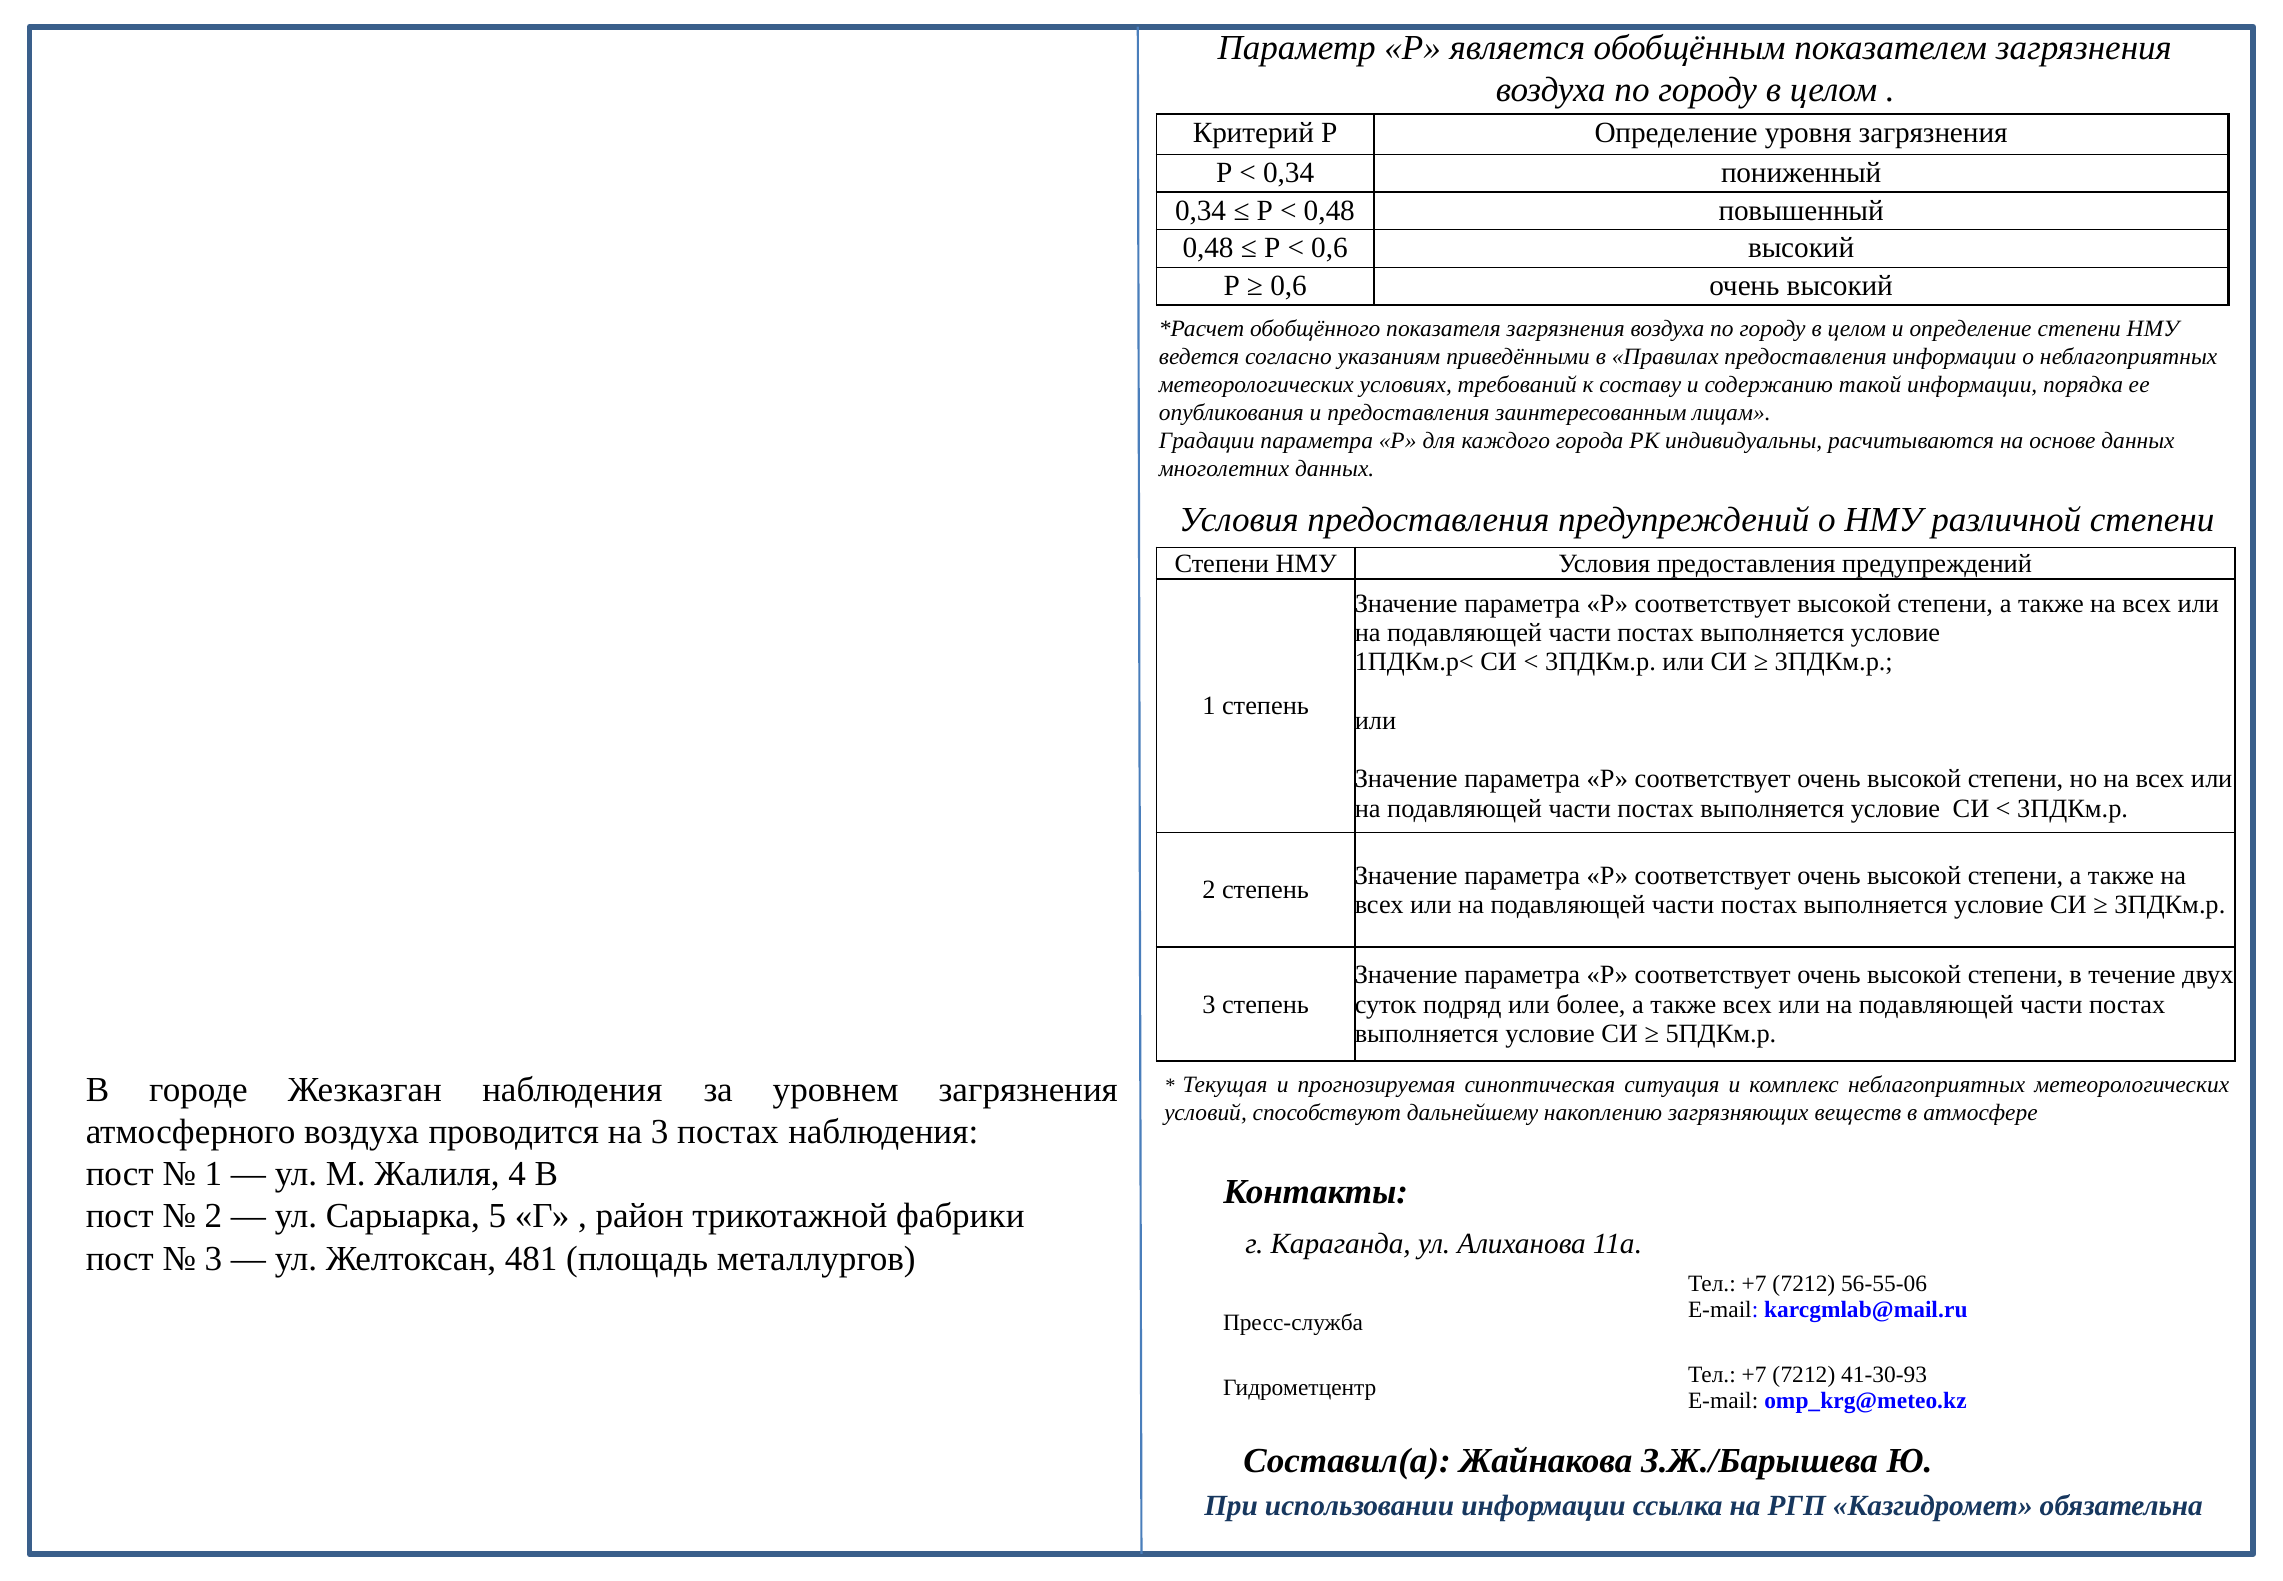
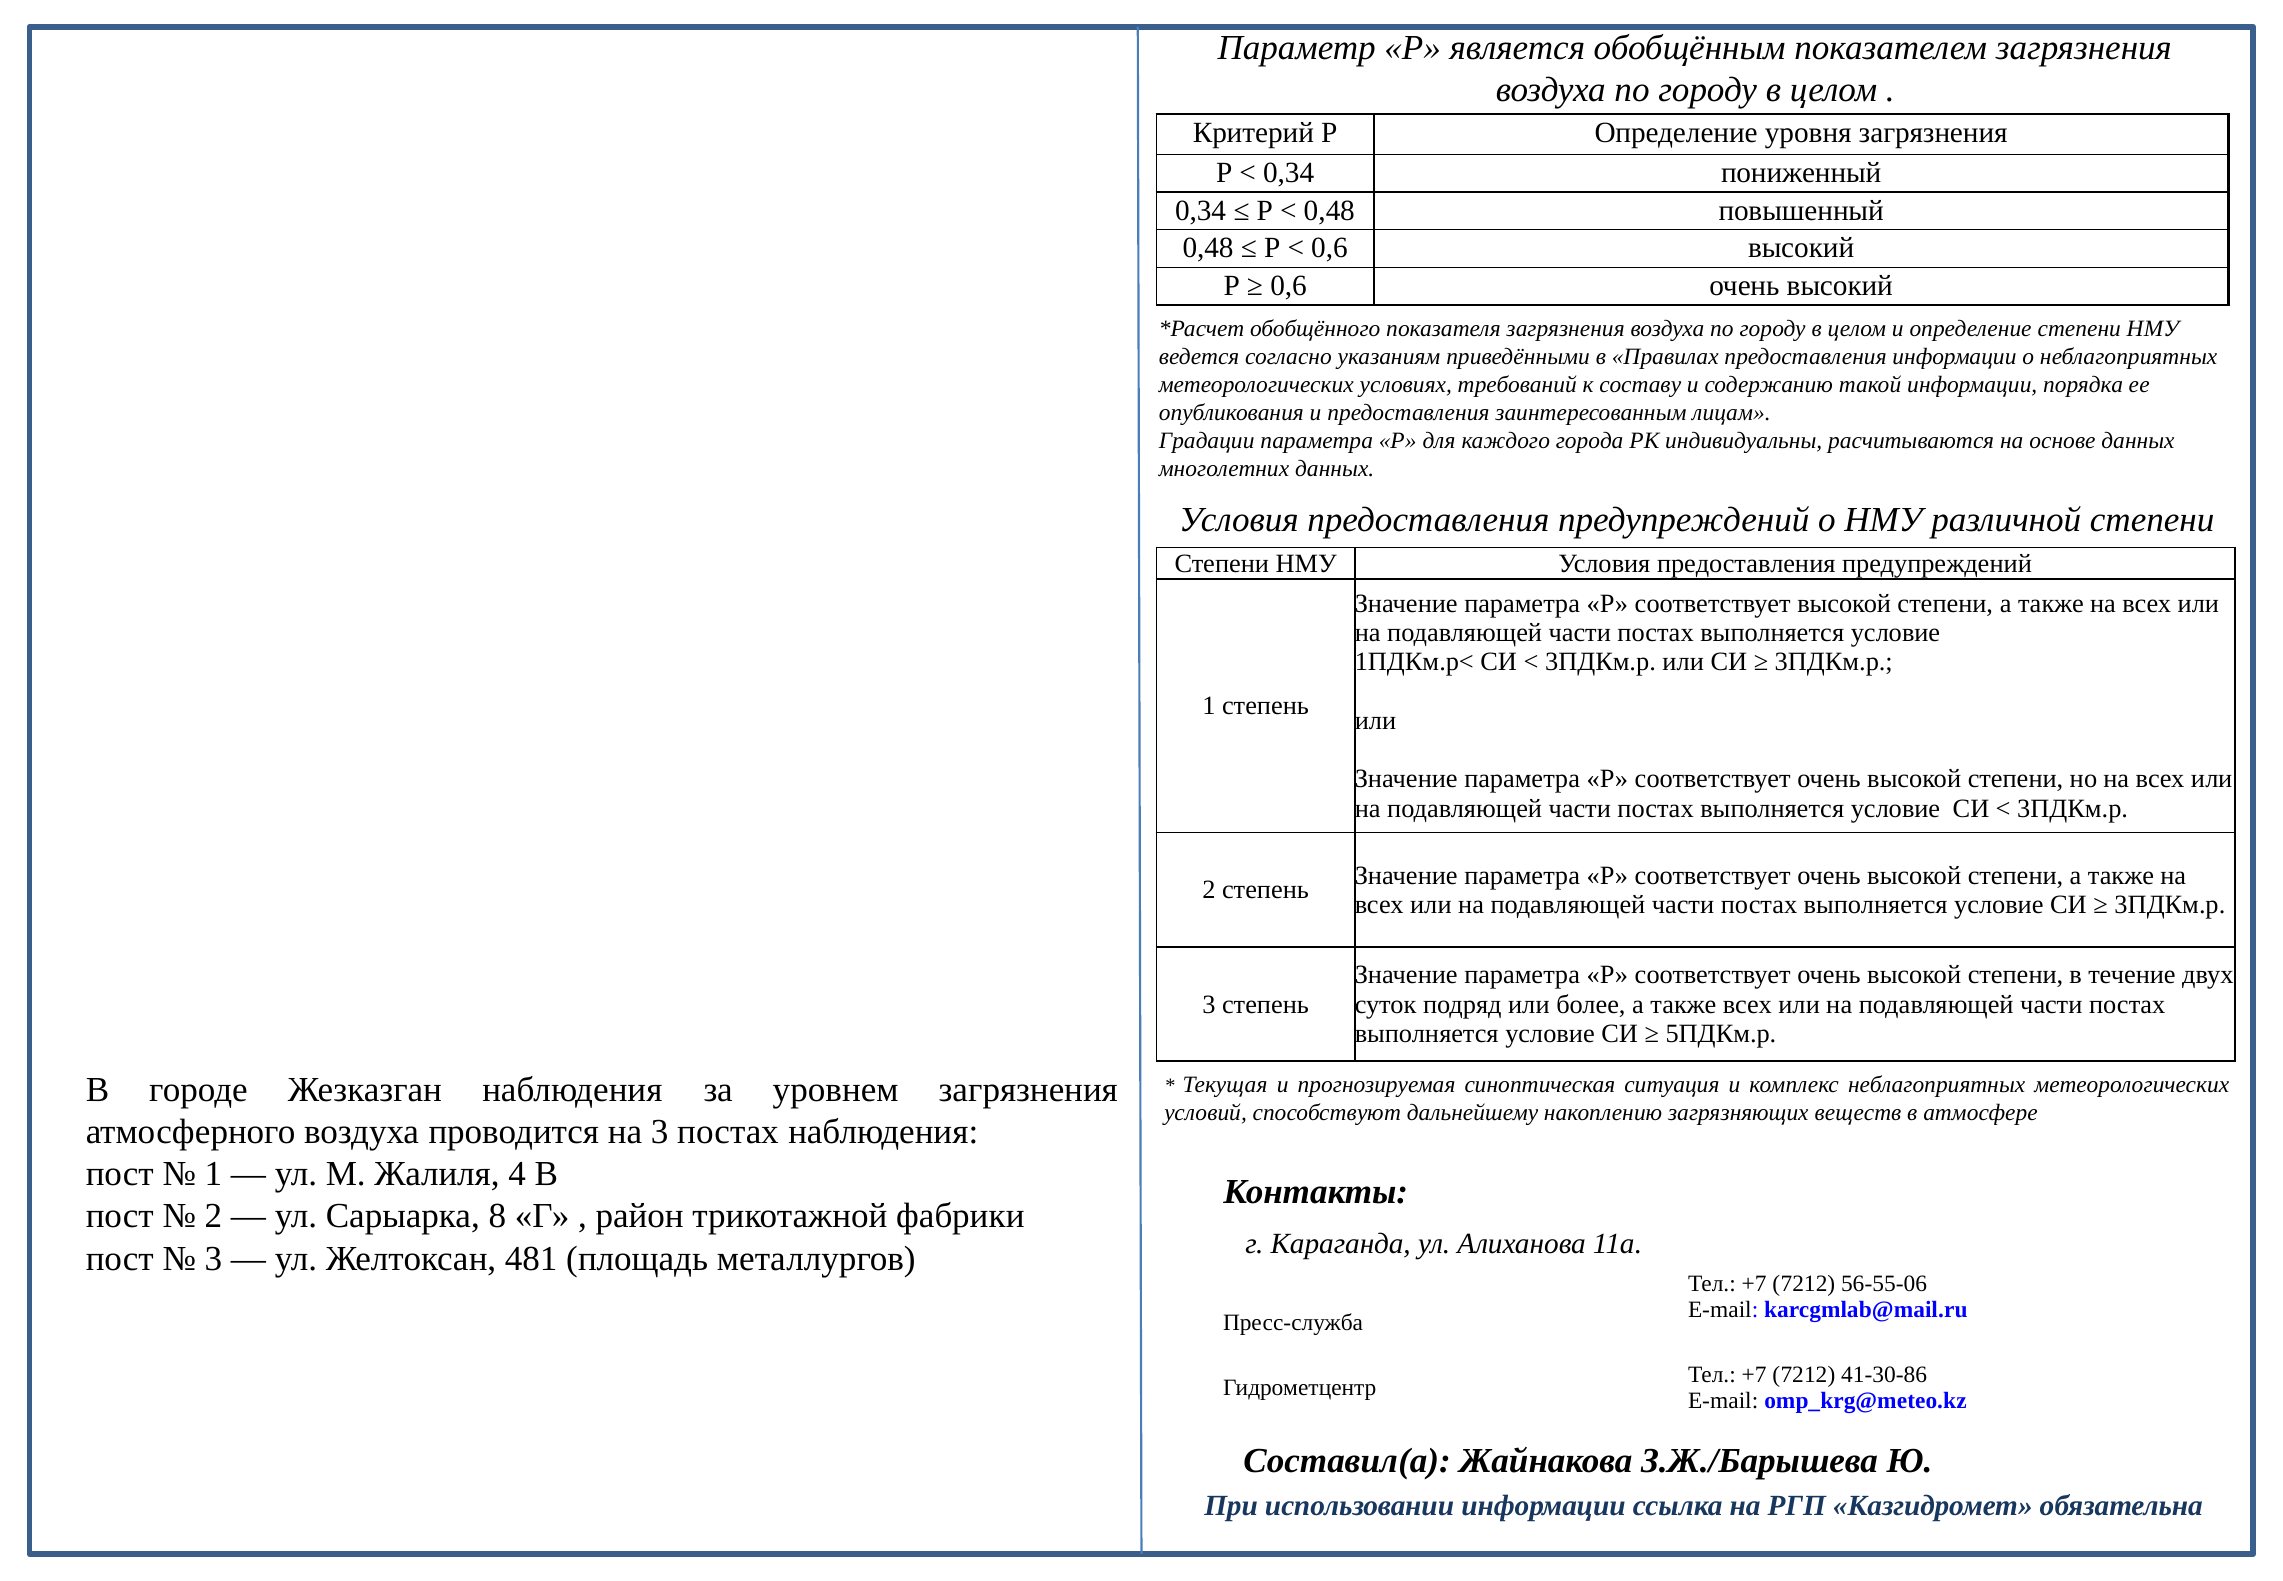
5: 5 -> 8 (497, 1216)
41-30-93: 41-30-93 -> 41-30-86 (1884, 1375)
